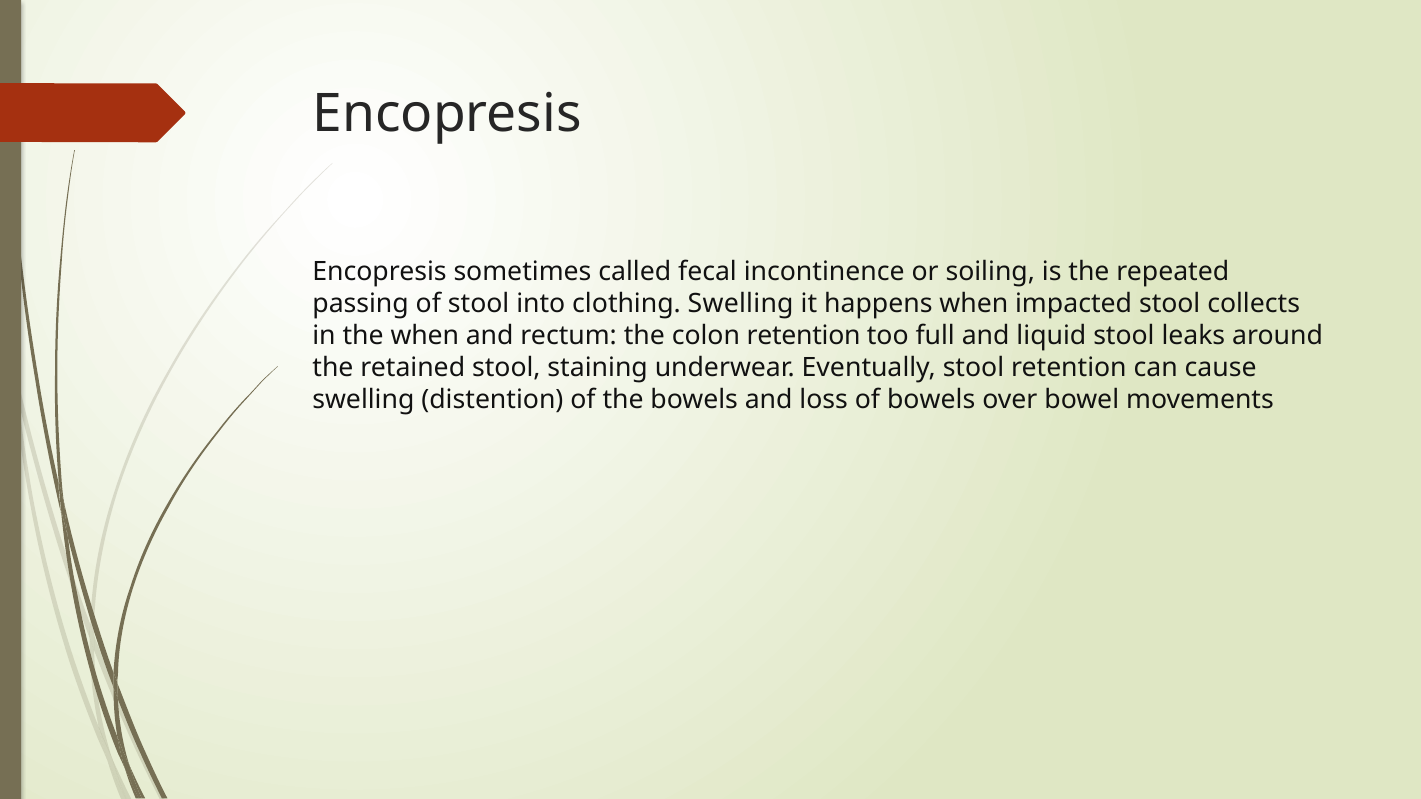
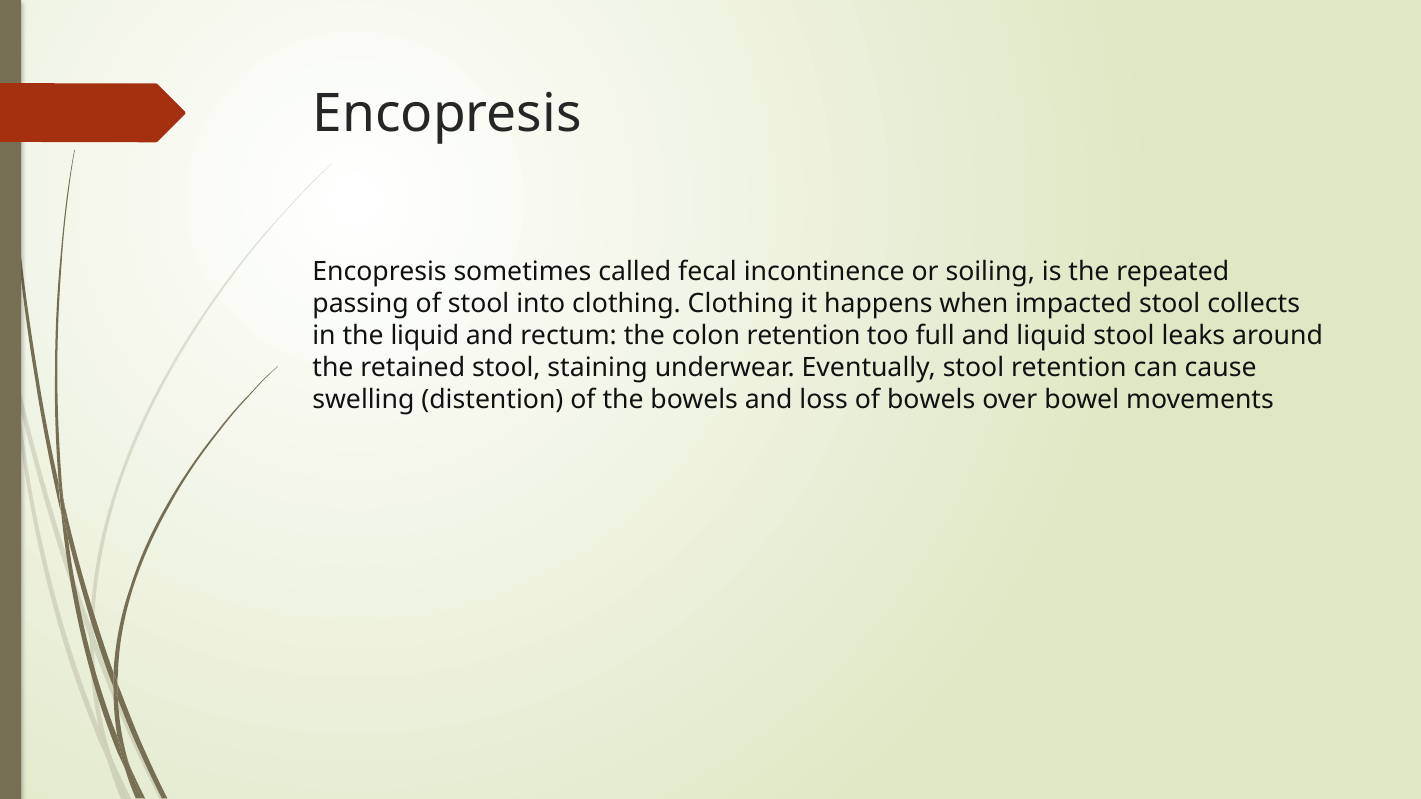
clothing Swelling: Swelling -> Clothing (741, 304)
the when: when -> liquid (425, 336)
